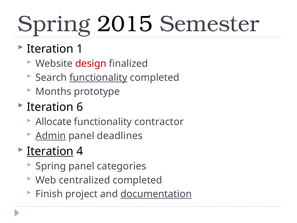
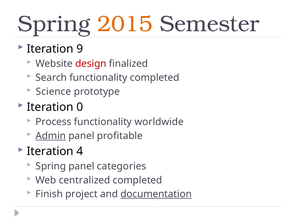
2015 colour: black -> orange (125, 24)
1: 1 -> 9 (80, 49)
functionality underline: present -> none (98, 78)
Months: Months -> Science (53, 92)
6: 6 -> 0 (80, 107)
Allocate: Allocate -> Process (54, 122)
contractor: contractor -> worldwide (159, 122)
deadlines: deadlines -> profitable (120, 136)
Iteration underline: present -> none (50, 151)
